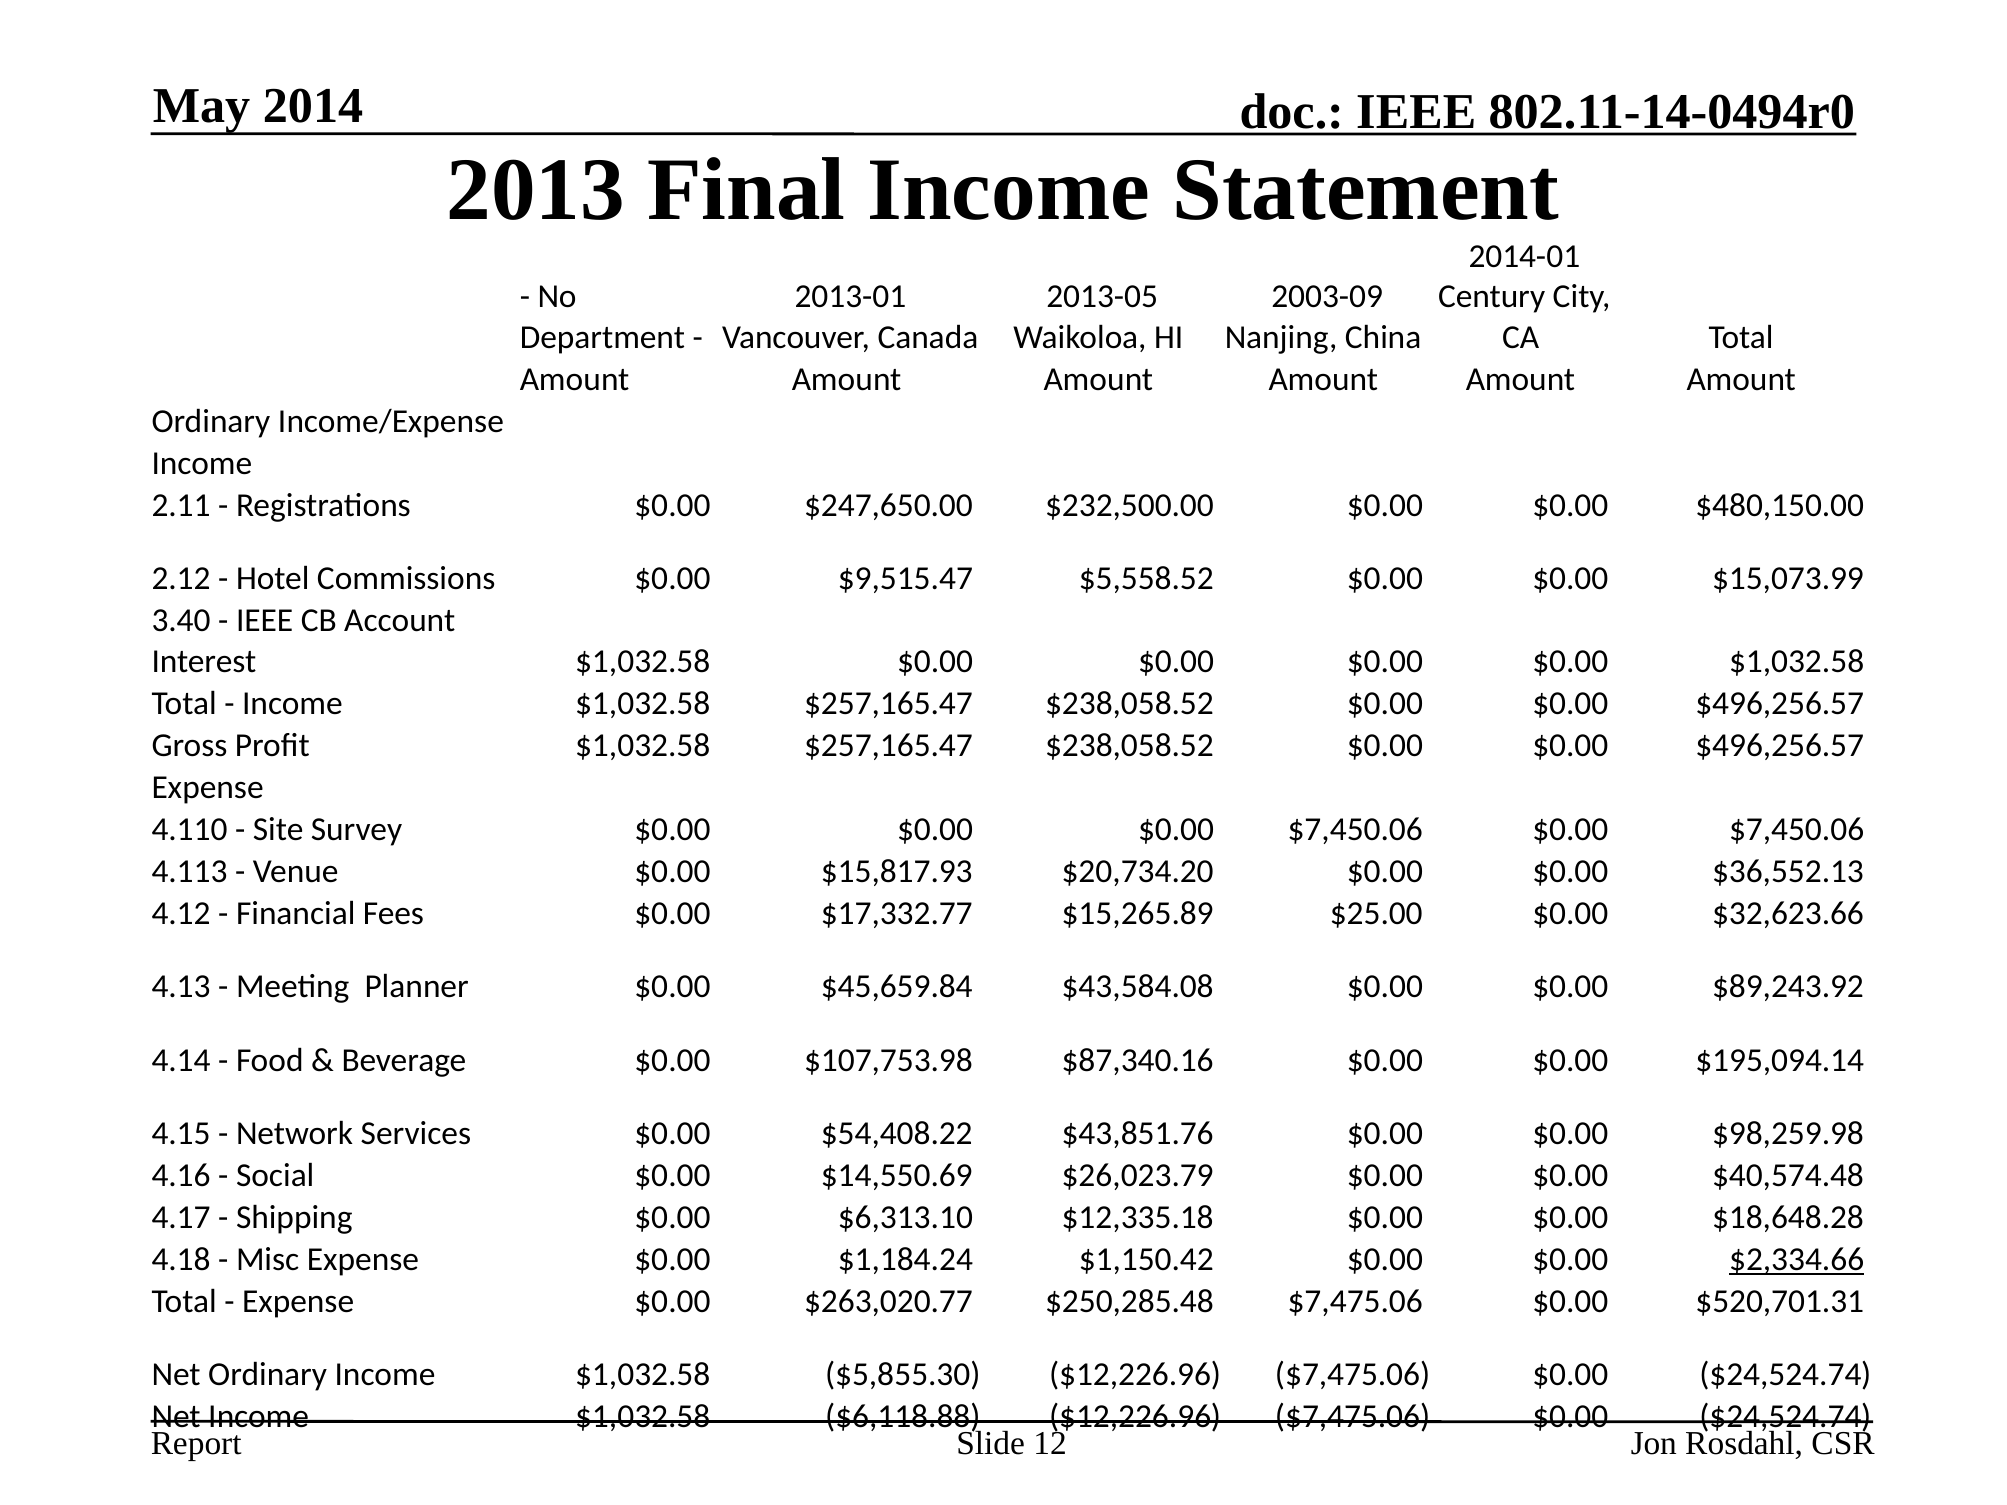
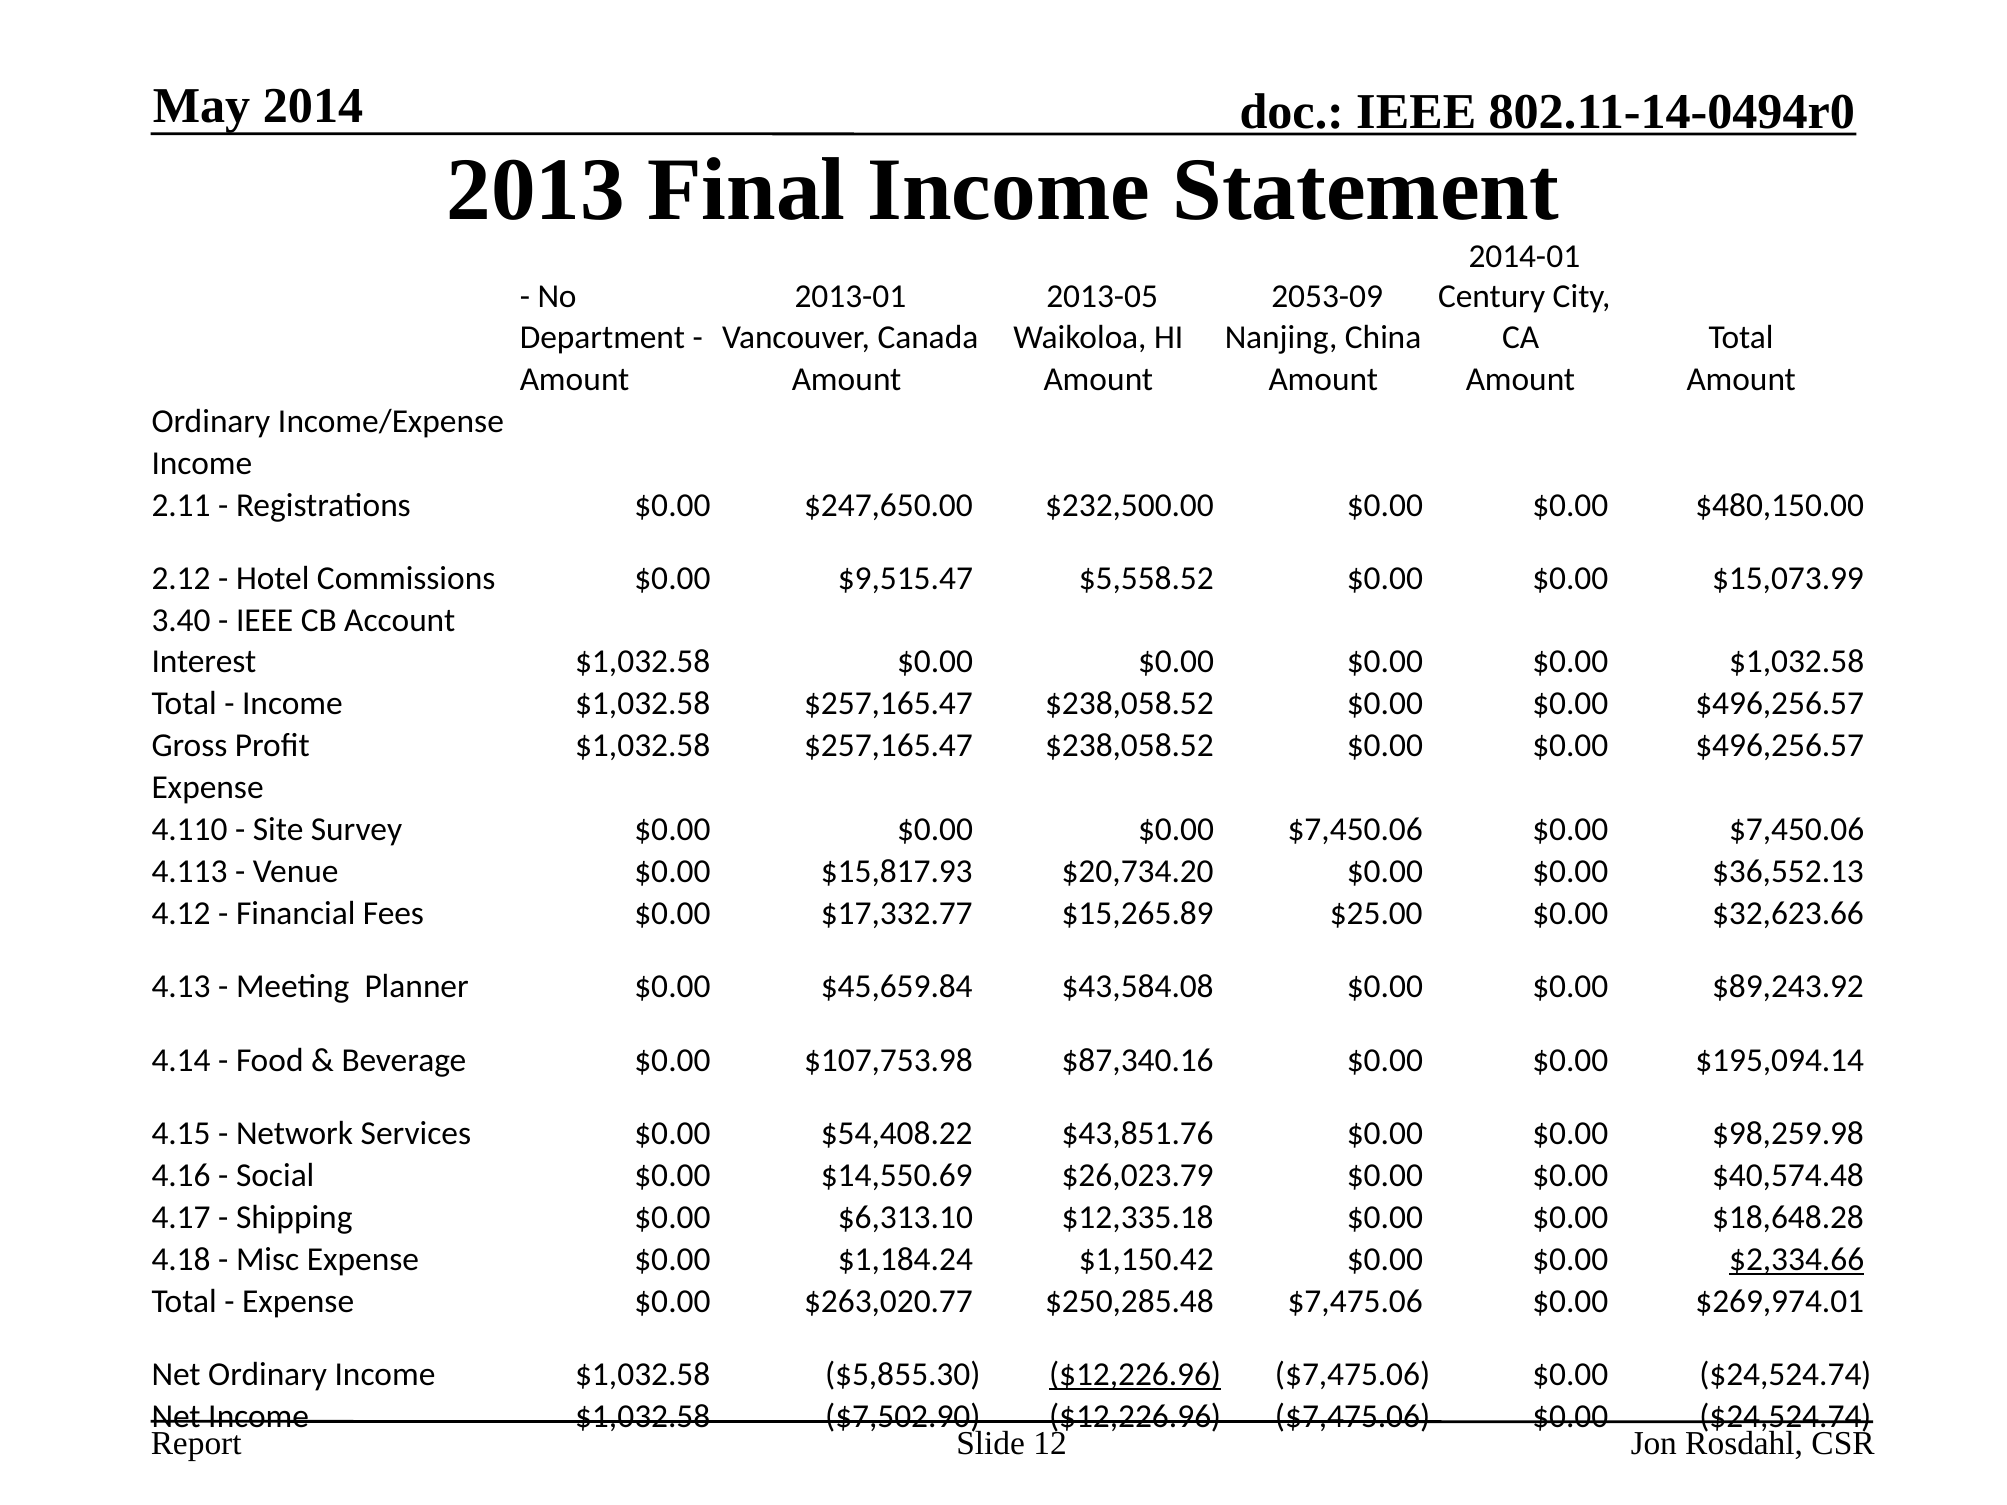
2003-09: 2003-09 -> 2053-09 (1327, 297)
$520,701.31: $520,701.31 -> $269,974.01 (1780, 1302)
$12,226.96 underline: none -> present (1135, 1375)
$6,118.88: $6,118.88 -> $7,502.90 (903, 1417)
